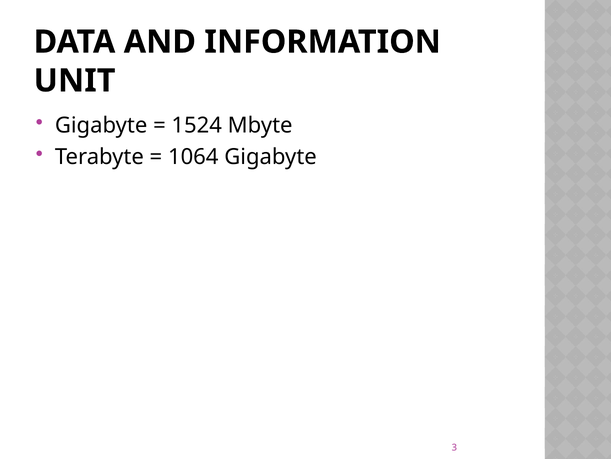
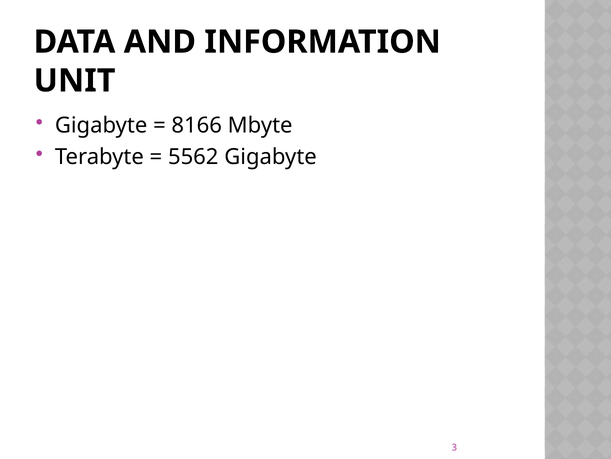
1524: 1524 -> 8166 (197, 125)
1064: 1064 -> 5562 (193, 157)
